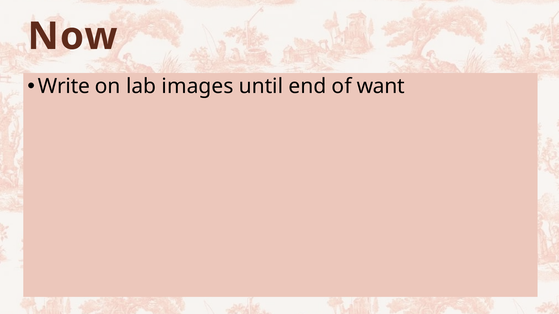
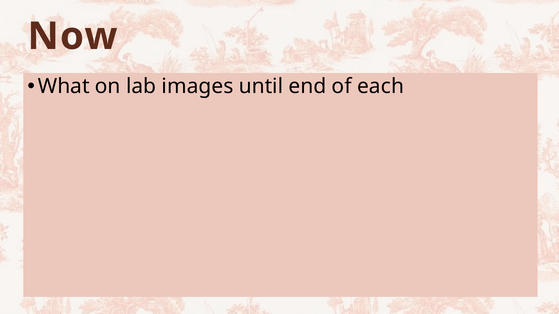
Write: Write -> What (64, 86)
want: want -> each (381, 86)
